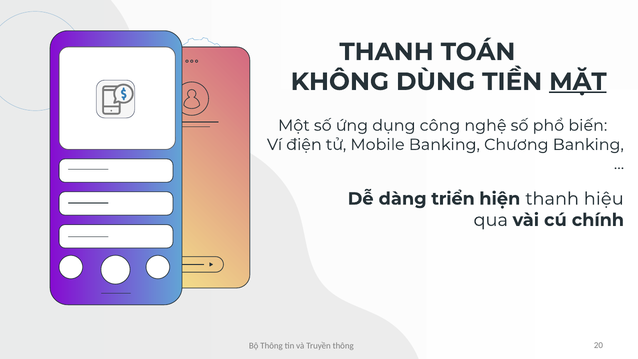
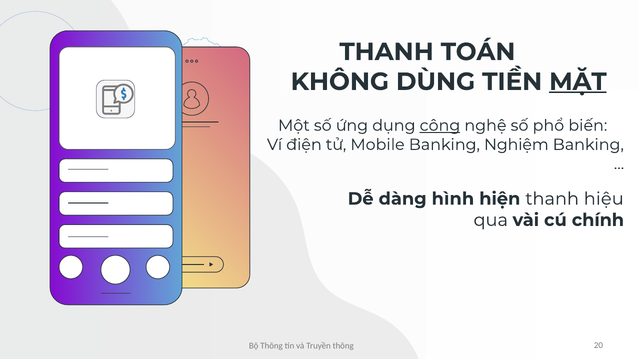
công underline: none -> present (440, 125)
Chương: Chương -> Nghiệm (516, 145)
triển: triển -> hình (453, 199)
